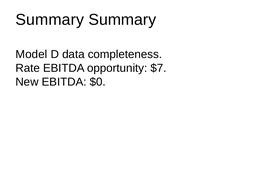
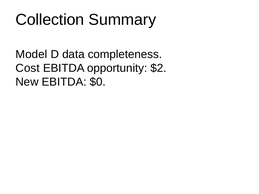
Summary: Summary -> Collection (50, 20)
Rate: Rate -> Cost (28, 68)
$7: $7 -> $2 (158, 68)
